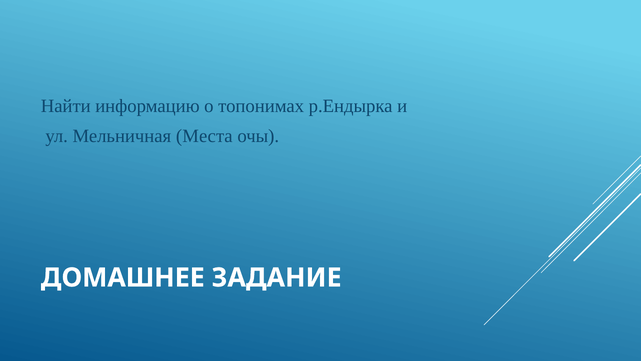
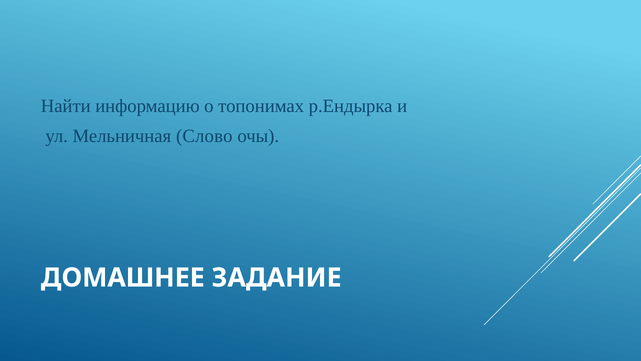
Места: Места -> Слово (204, 136)
